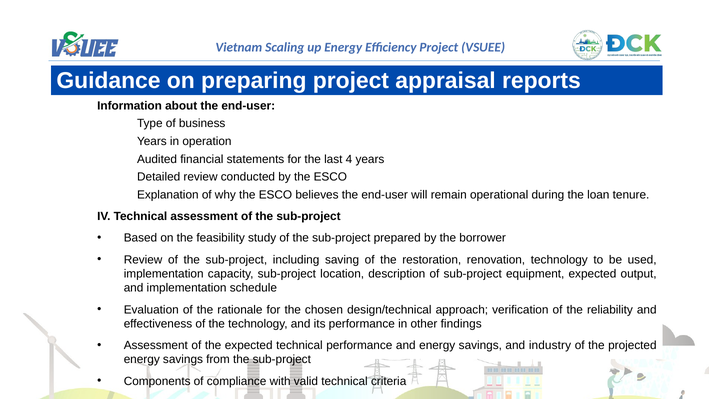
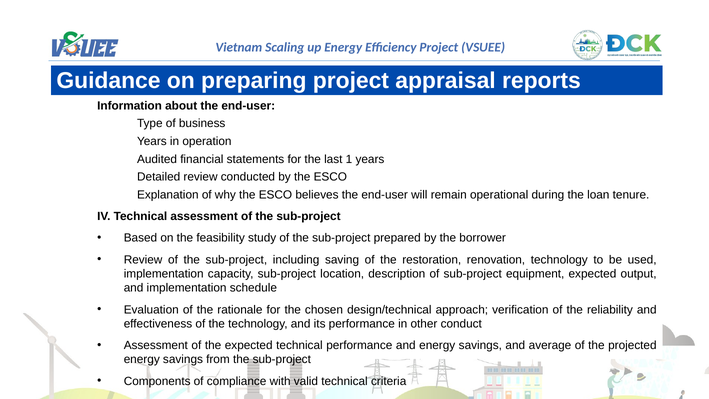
4: 4 -> 1 (349, 159)
findings: findings -> conduct (461, 324)
industry: industry -> average (550, 345)
